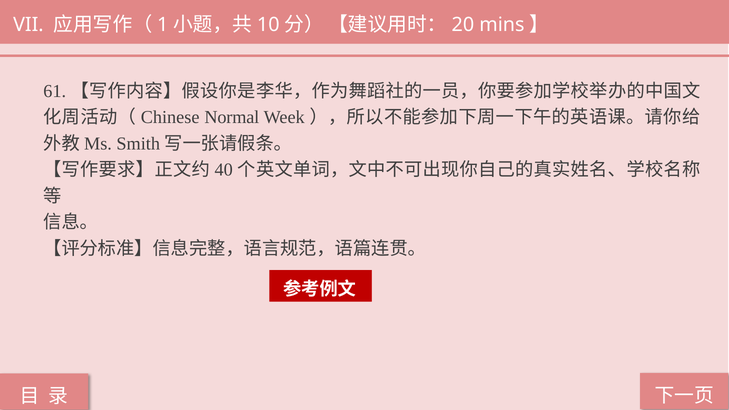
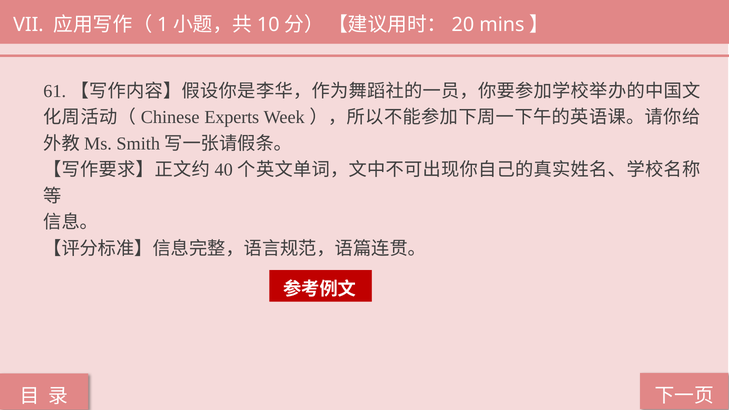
Normal: Normal -> Experts (232, 117)
